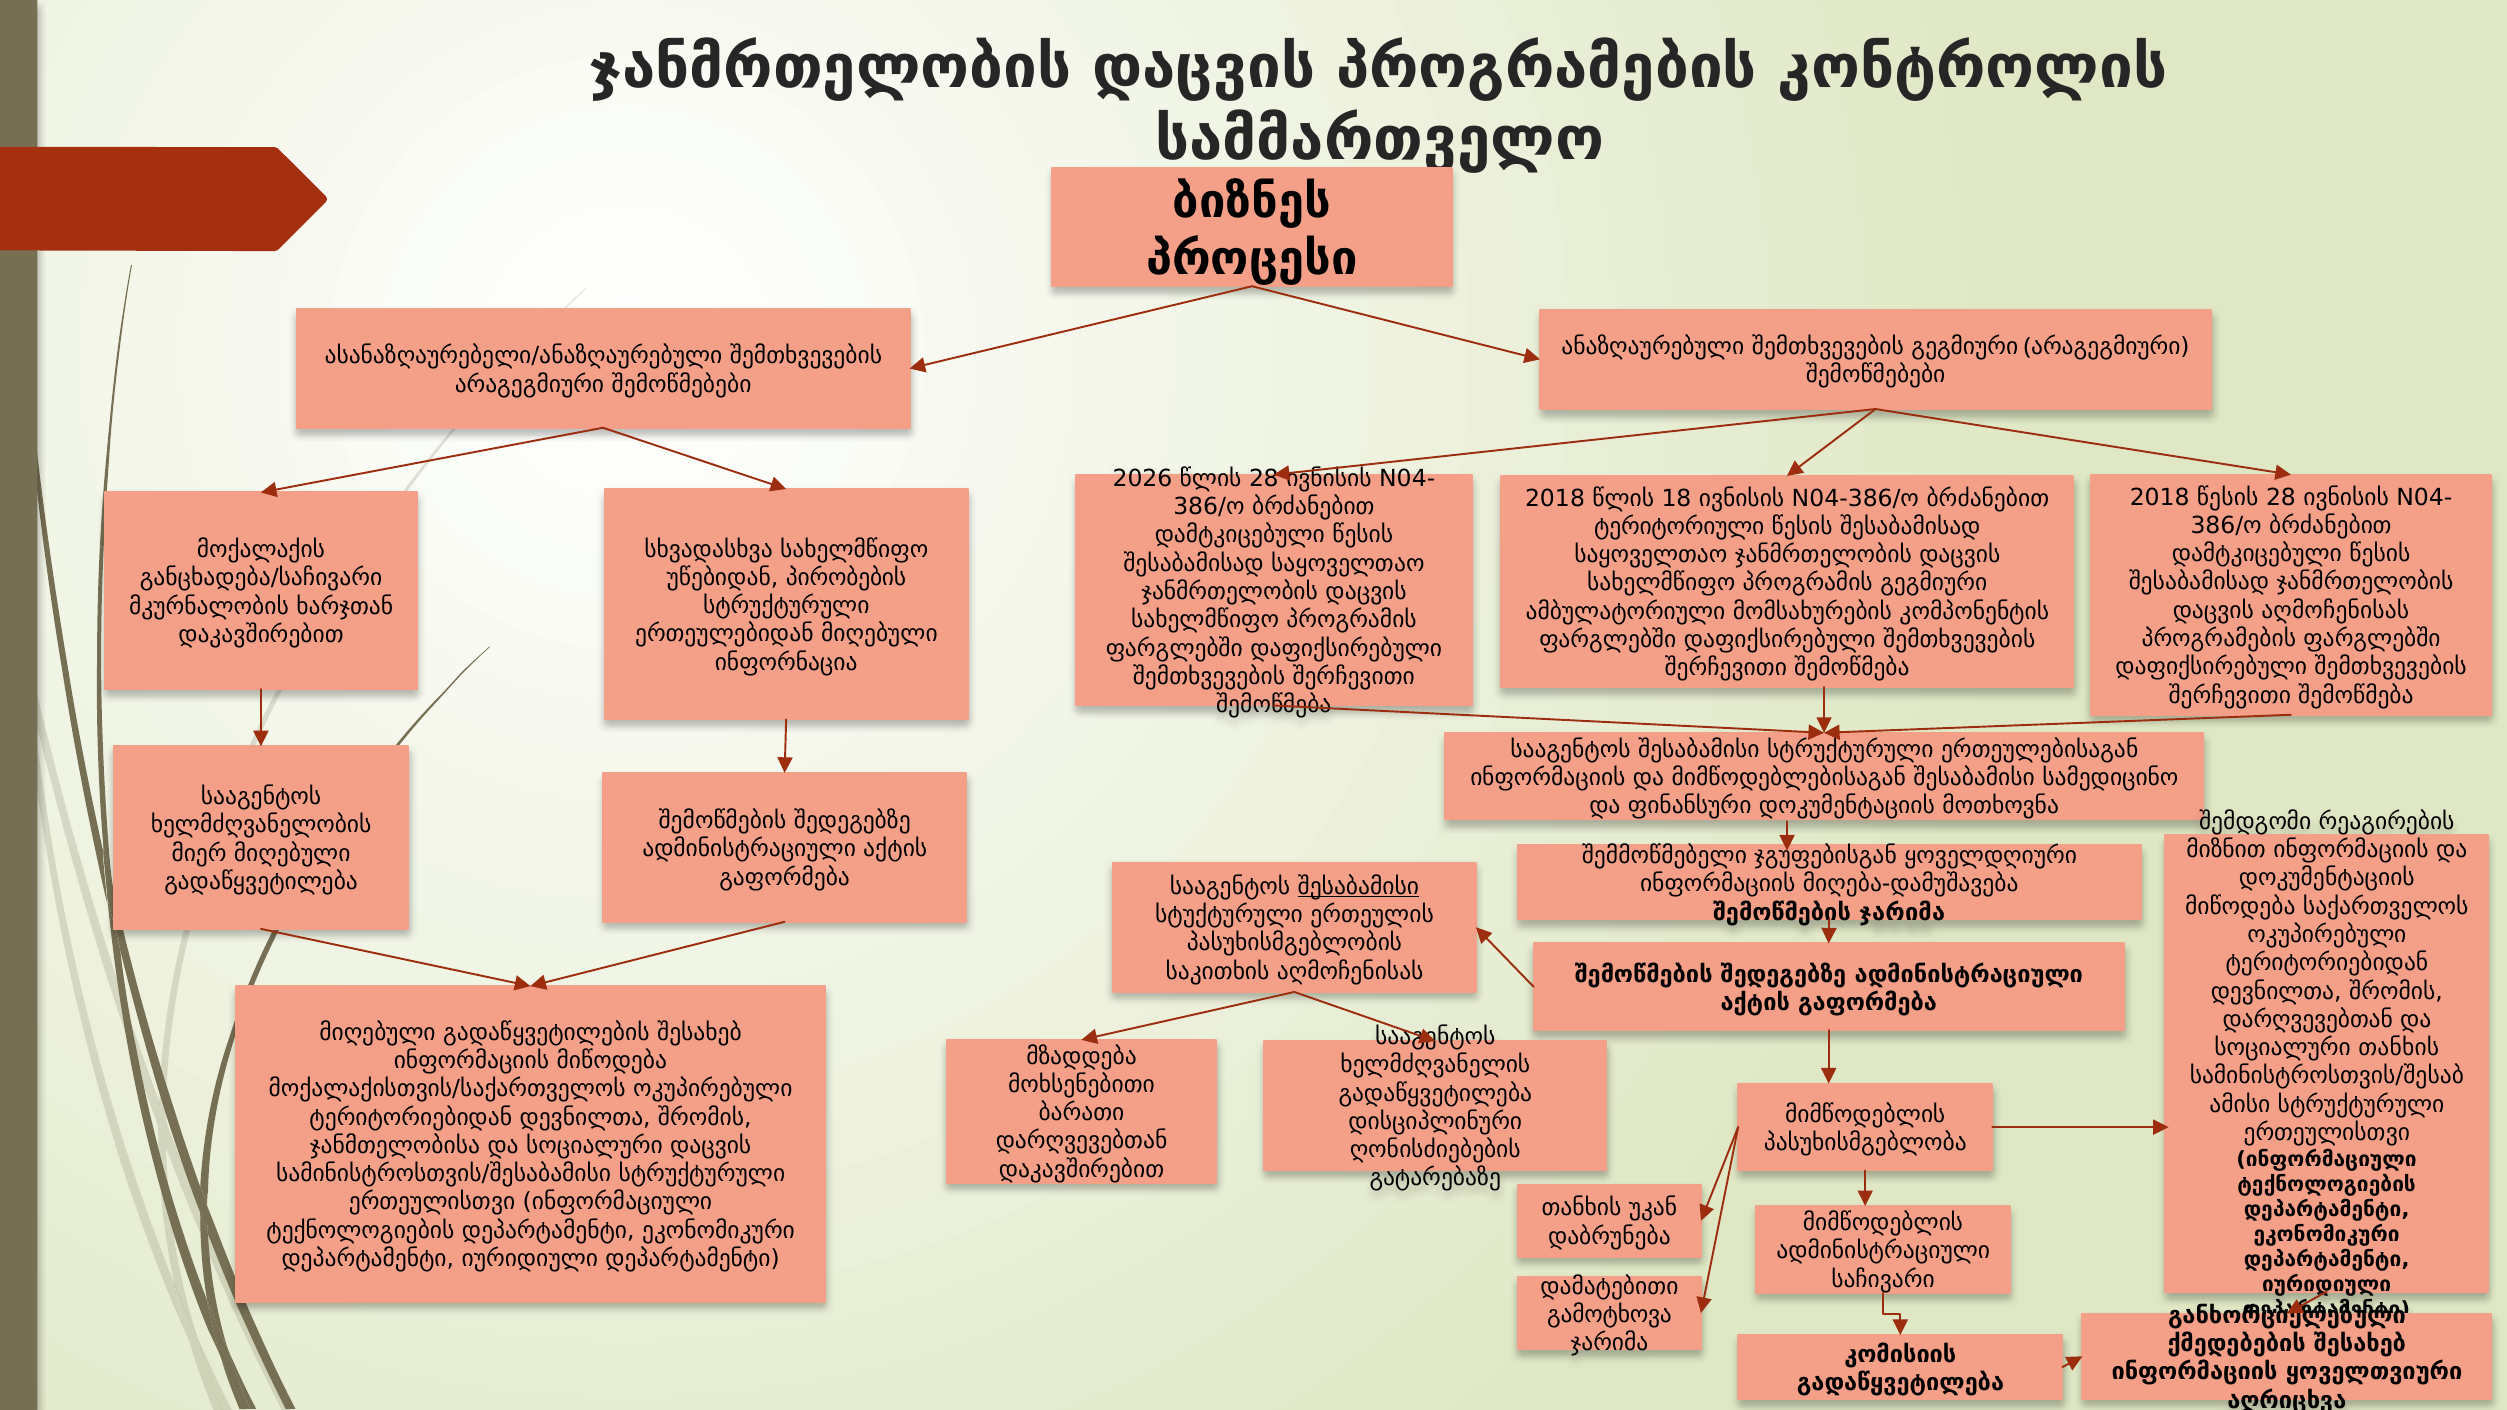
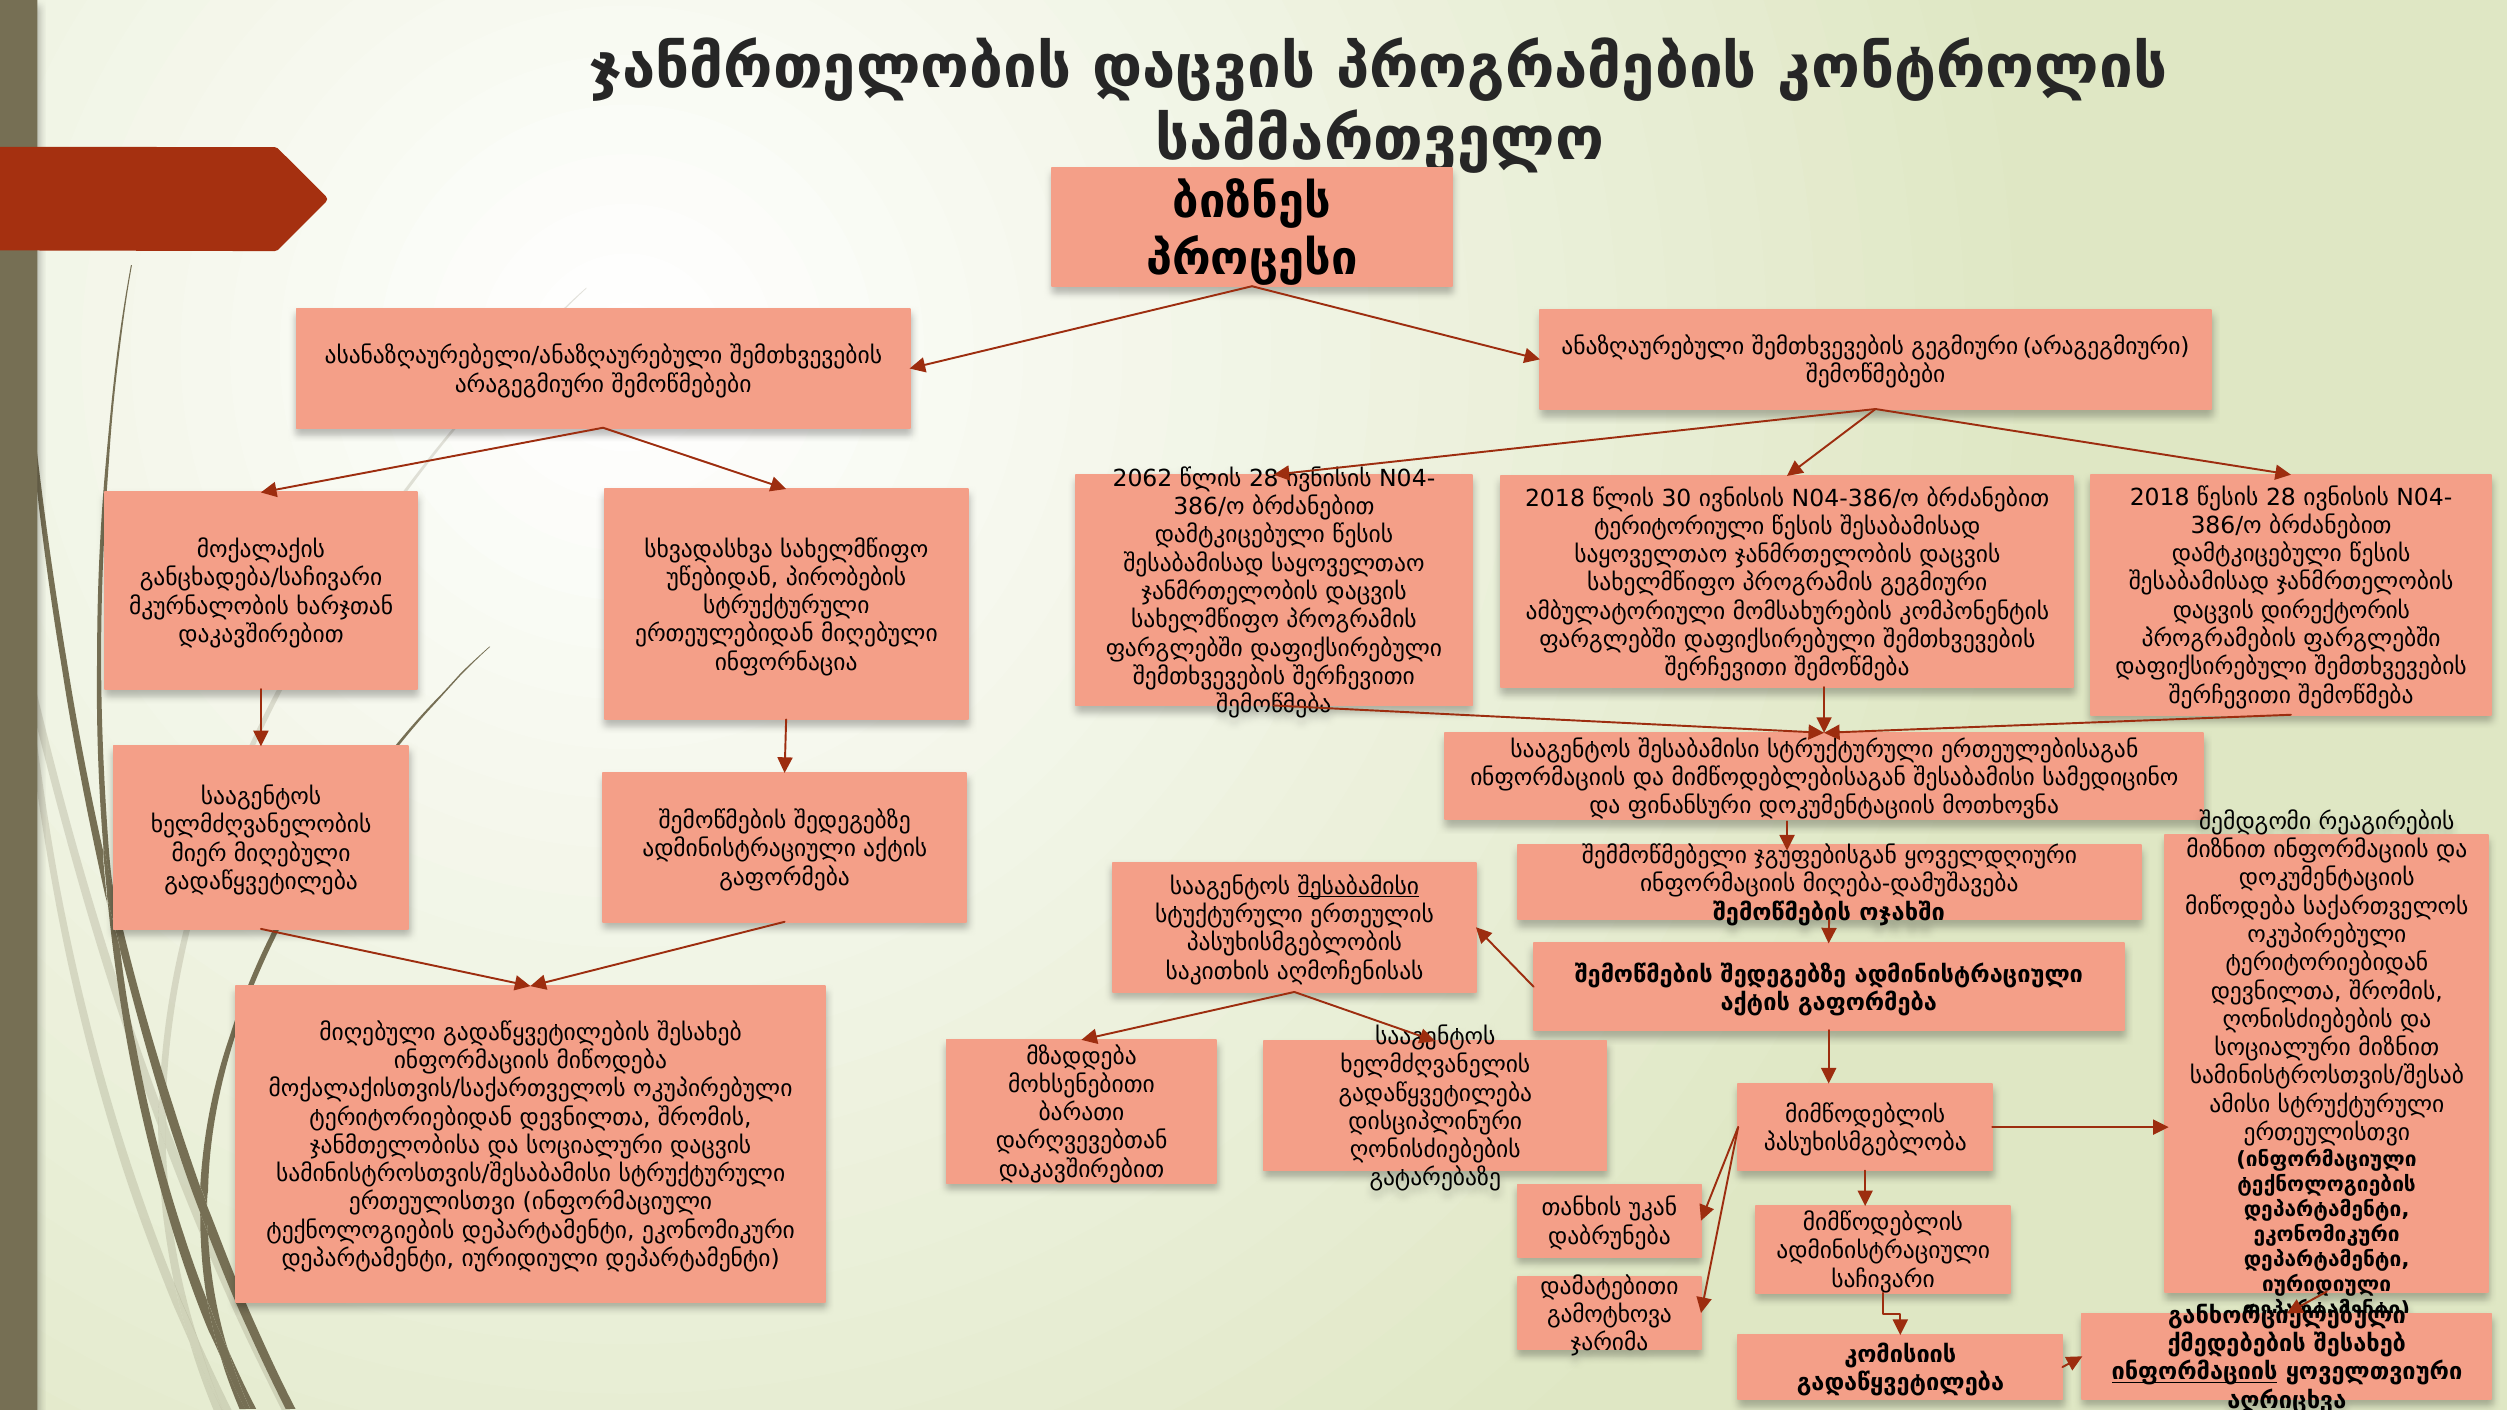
2026: 2026 -> 2062 (1142, 479)
18: 18 -> 30 (1677, 498)
დაცვის აღმოჩენისას: აღმოჩენისას -> დირექტორის (2335, 611)
შემოწმების ჯარიმა: ჯარიმა -> ოჯახში (1902, 912)
დარღვევებთან: დარღვევებთან -> ღონისძიებების (2308, 1020)
სოციალური თანხის: თანხის -> მიზნით (2399, 1048)
ინფორმაციის underline: none -> present (2195, 1372)
